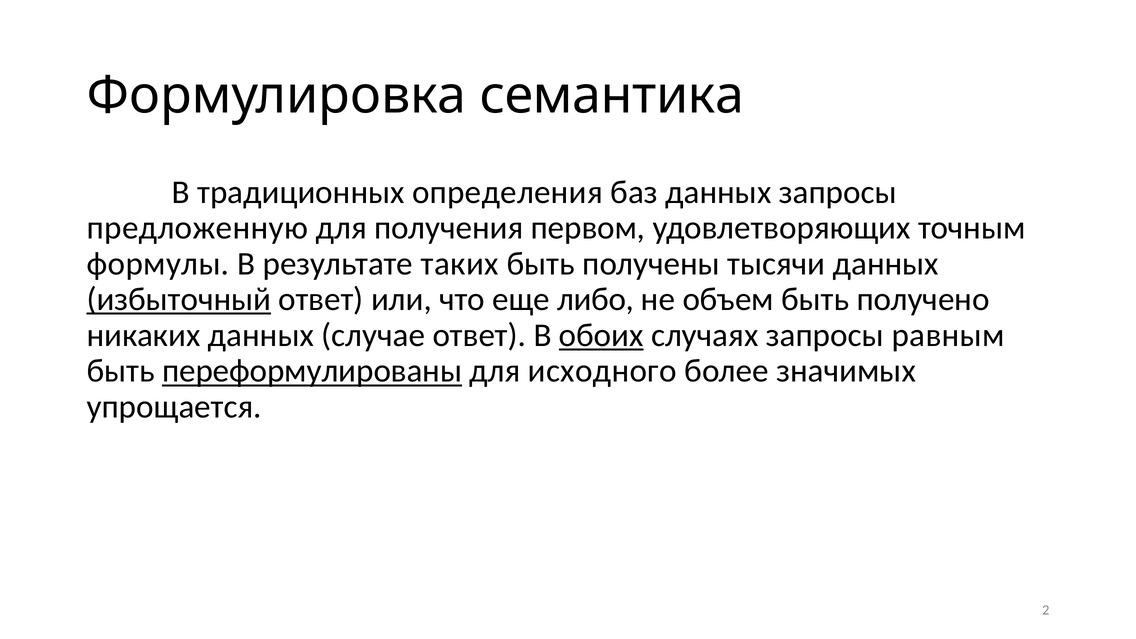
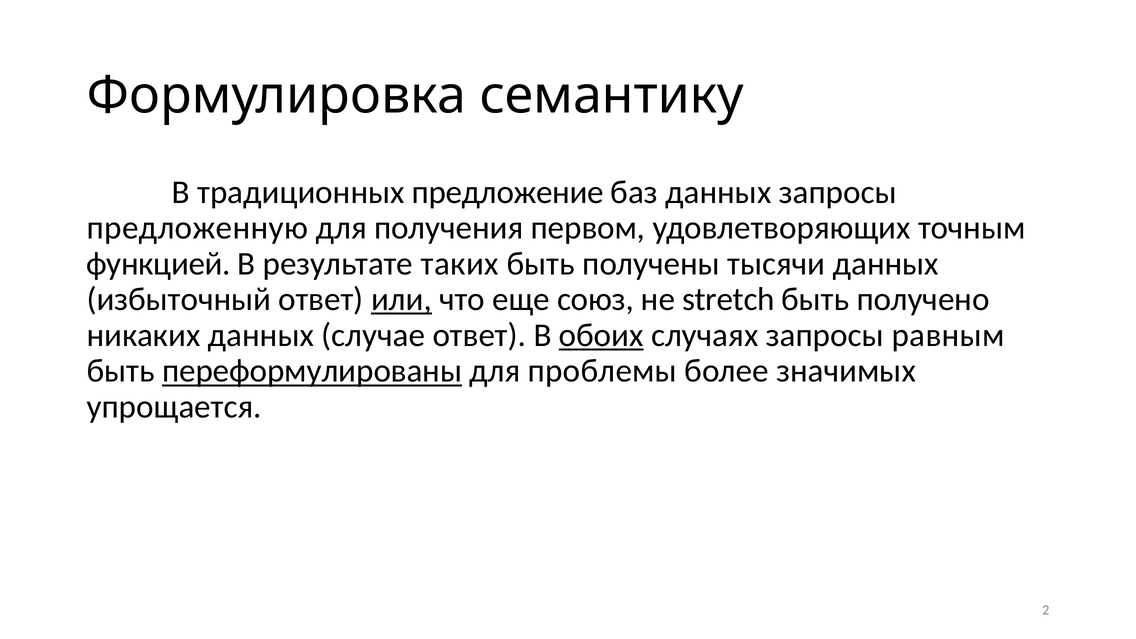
семантика: семантика -> семантику (612, 95)
определения: определения -> предложение (508, 192)
формулы: формулы -> функцией (158, 264)
избыточный underline: present -> none (179, 299)
или underline: none -> present (401, 299)
либо: либо -> союз (595, 299)
объем: объем -> stretch (728, 299)
исходного: исходного -> проблемы (602, 371)
